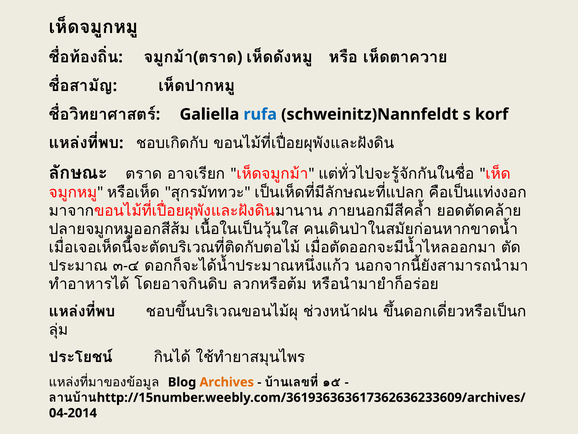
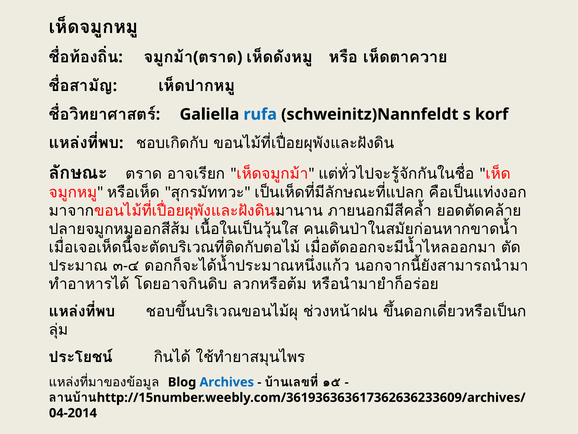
Archives colour: orange -> blue (227, 382)
